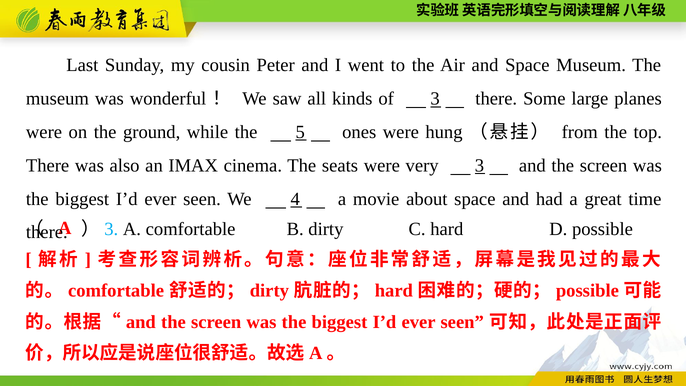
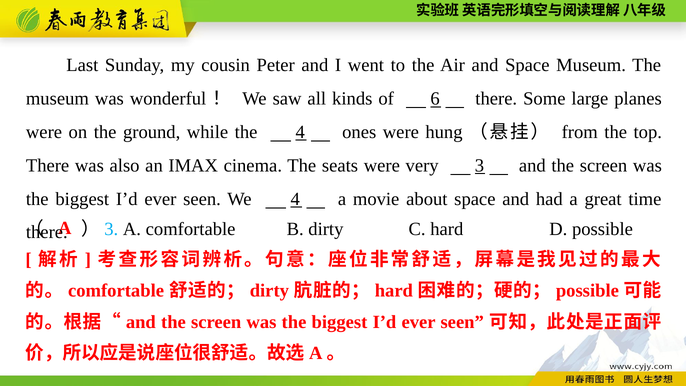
of 3: 3 -> 6 (435, 99)
the 5: 5 -> 4 (300, 132)
